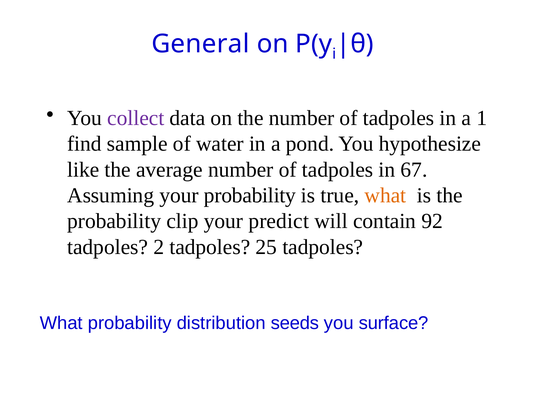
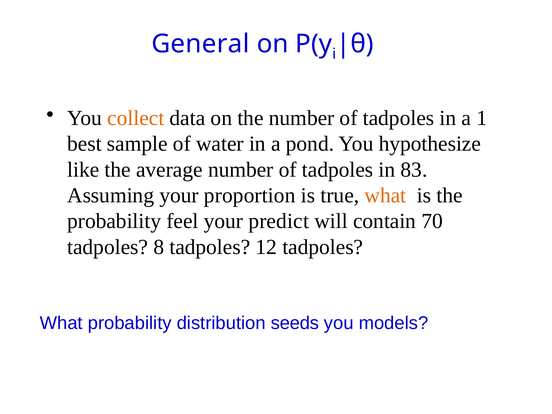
collect colour: purple -> orange (136, 118)
find: find -> best (84, 144)
67: 67 -> 83 (414, 170)
your probability: probability -> proportion (250, 195)
clip: clip -> feel (182, 221)
92: 92 -> 70 (432, 221)
2: 2 -> 8 (159, 247)
25: 25 -> 12 (266, 247)
surface: surface -> models (394, 323)
